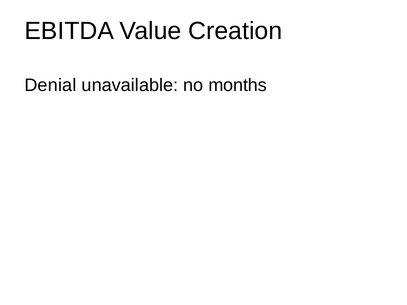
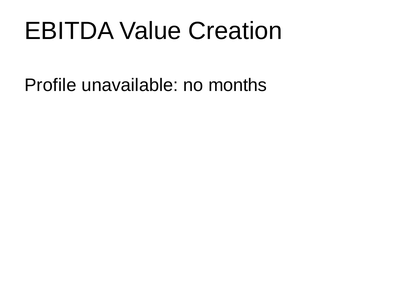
Denial: Denial -> Profile (50, 85)
